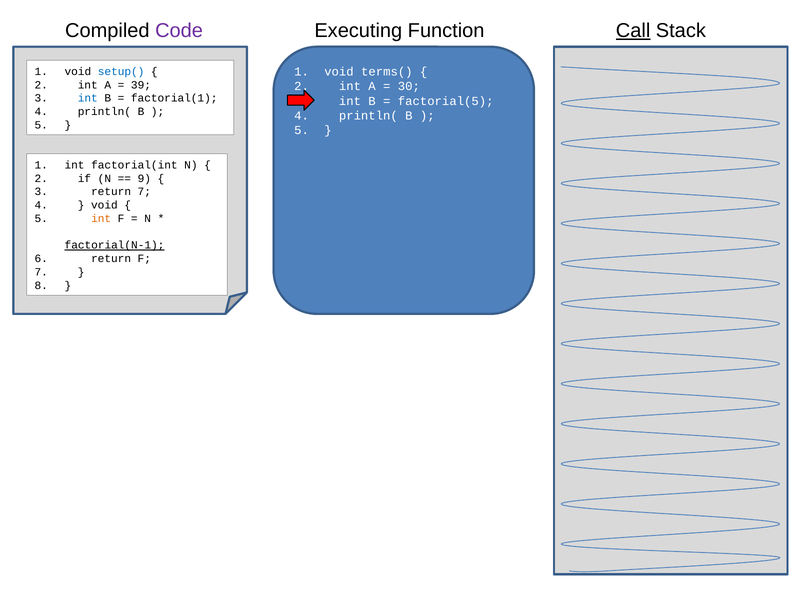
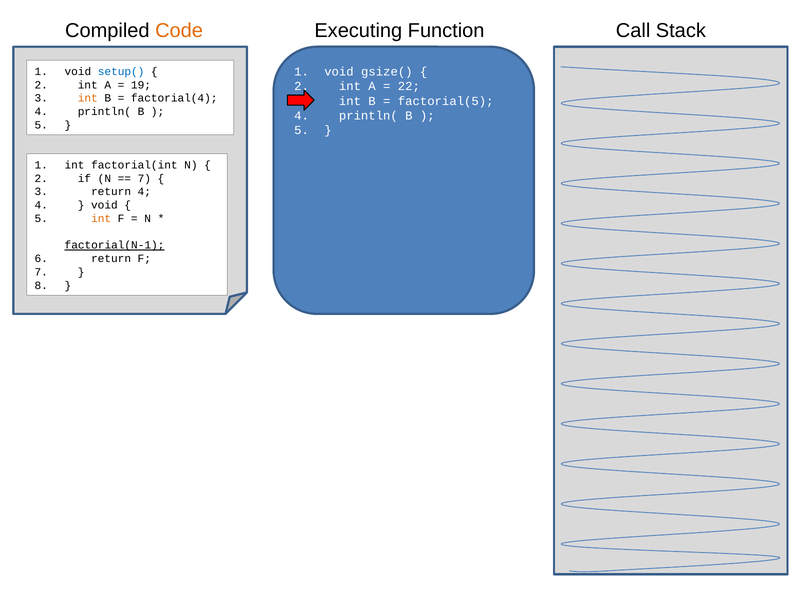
Code colour: purple -> orange (179, 31)
Call underline: present -> none (633, 31)
terms(: terms( -> gsize( (387, 72)
39: 39 -> 19 (141, 85)
30: 30 -> 22 (409, 86)
int colour: blue -> orange (88, 98)
factorial(1: factorial(1 -> factorial(4 (174, 98)
9: 9 -> 7 (144, 178)
return 7: 7 -> 4 (144, 192)
